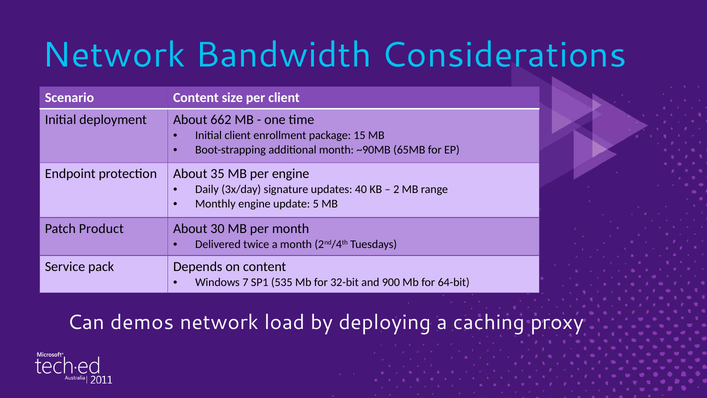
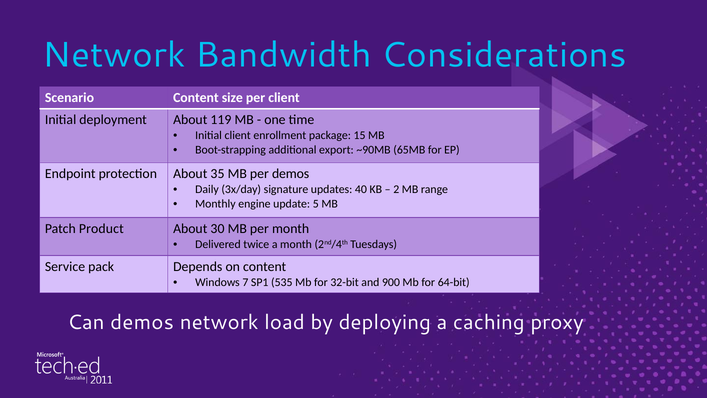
662: 662 -> 119 (221, 120)
additional month: month -> export (336, 150)
per engine: engine -> demos (291, 174)
